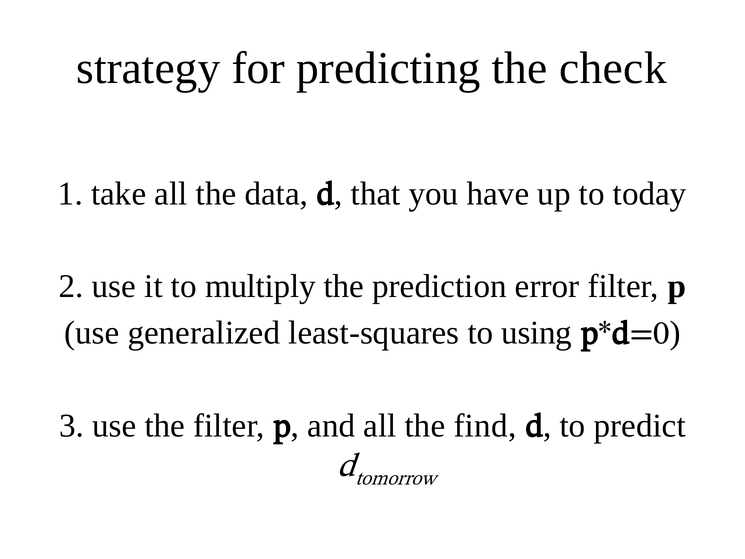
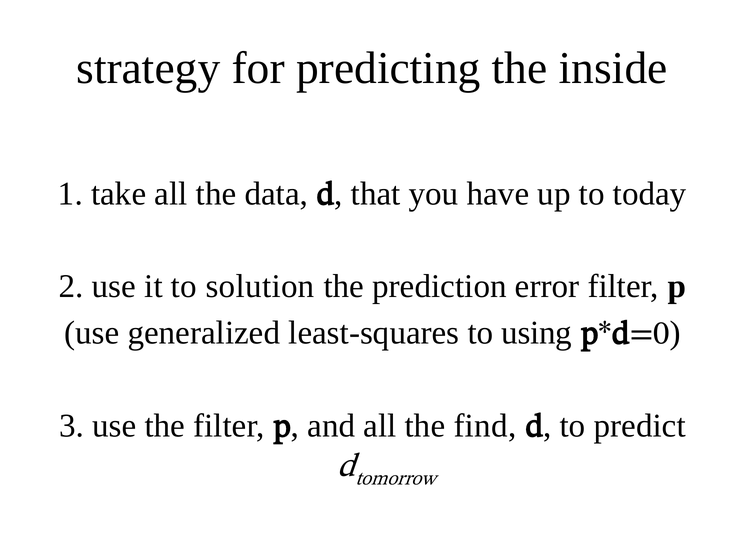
check: check -> inside (613, 68)
multiply: multiply -> solution (260, 286)
